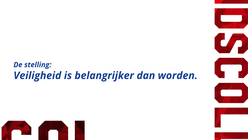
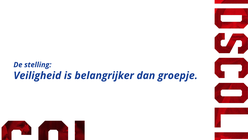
worden: worden -> groepje (178, 75)
